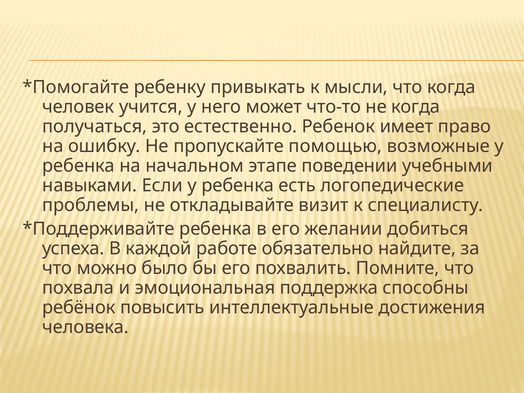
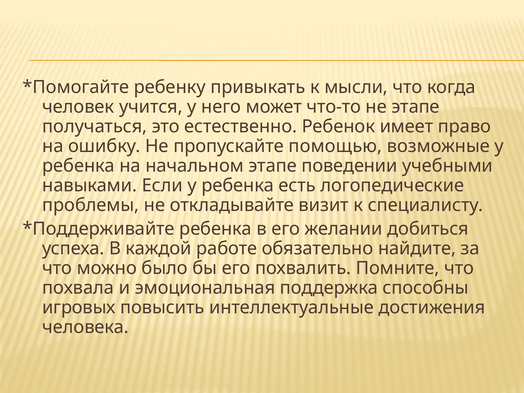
не когда: когда -> этапе (416, 107)
ребёнок: ребёнок -> игровых (79, 307)
